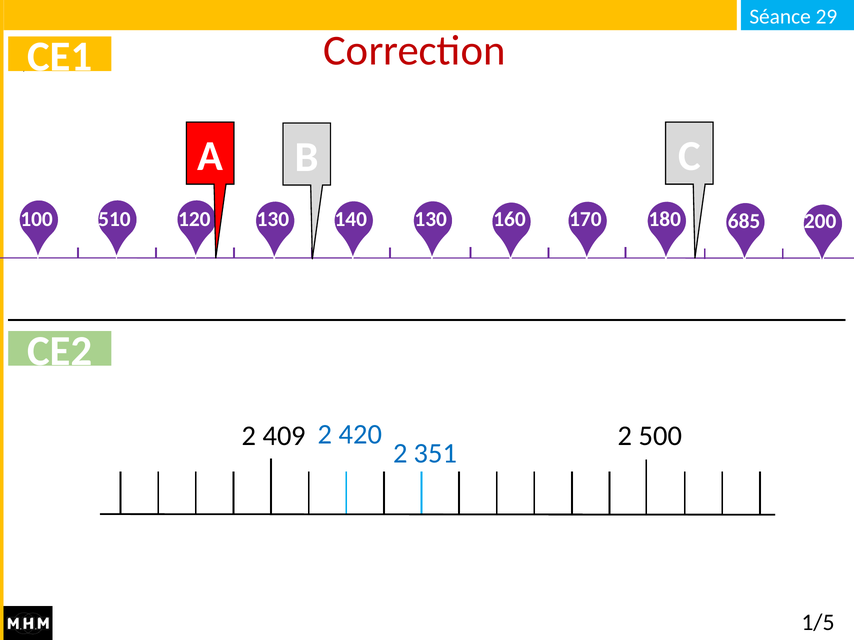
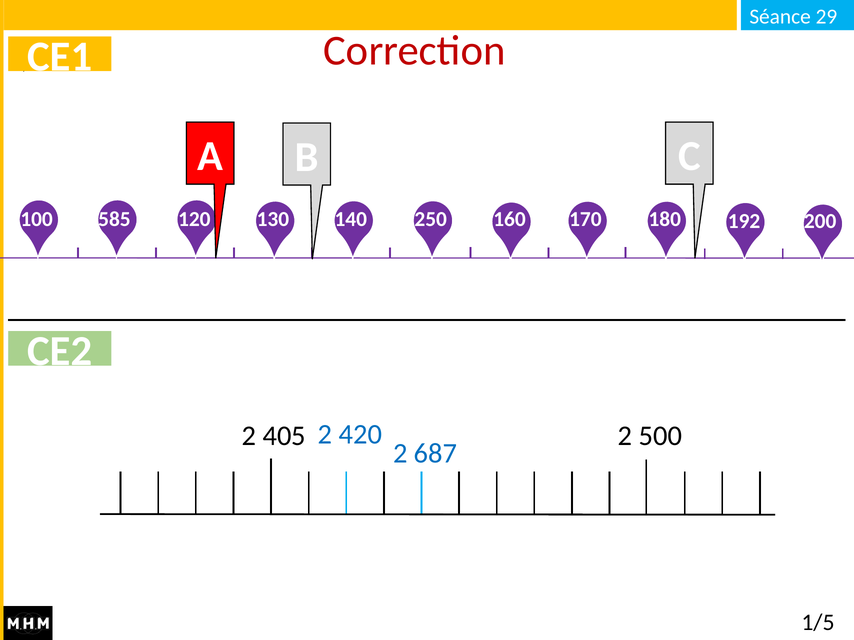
510: 510 -> 585 (114, 219)
140 130: 130 -> 250 (431, 219)
685: 685 -> 192 (744, 221)
409: 409 -> 405 (284, 436)
351: 351 -> 687 (436, 454)
